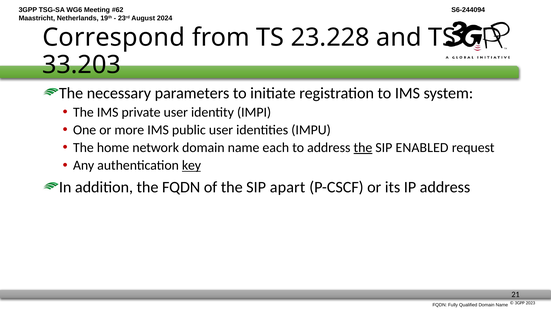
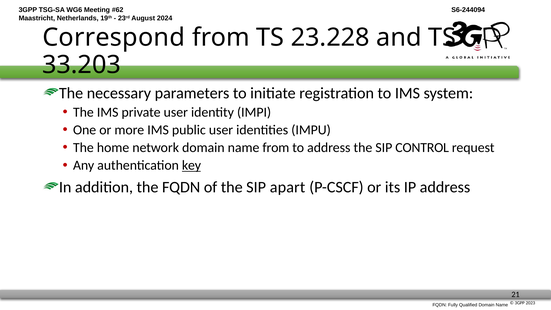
name each: each -> from (276, 148)
the underline: present -> none (363, 148)
ENABLED: ENABLED -> CONTROL (422, 148)
